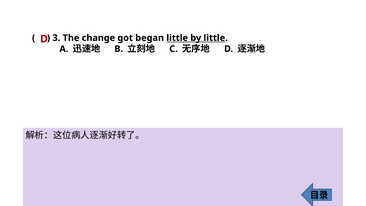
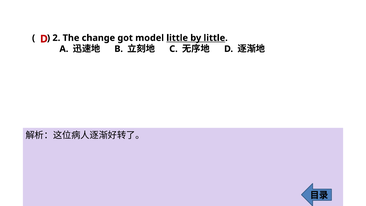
3: 3 -> 2 (56, 38)
began: began -> model (150, 38)
